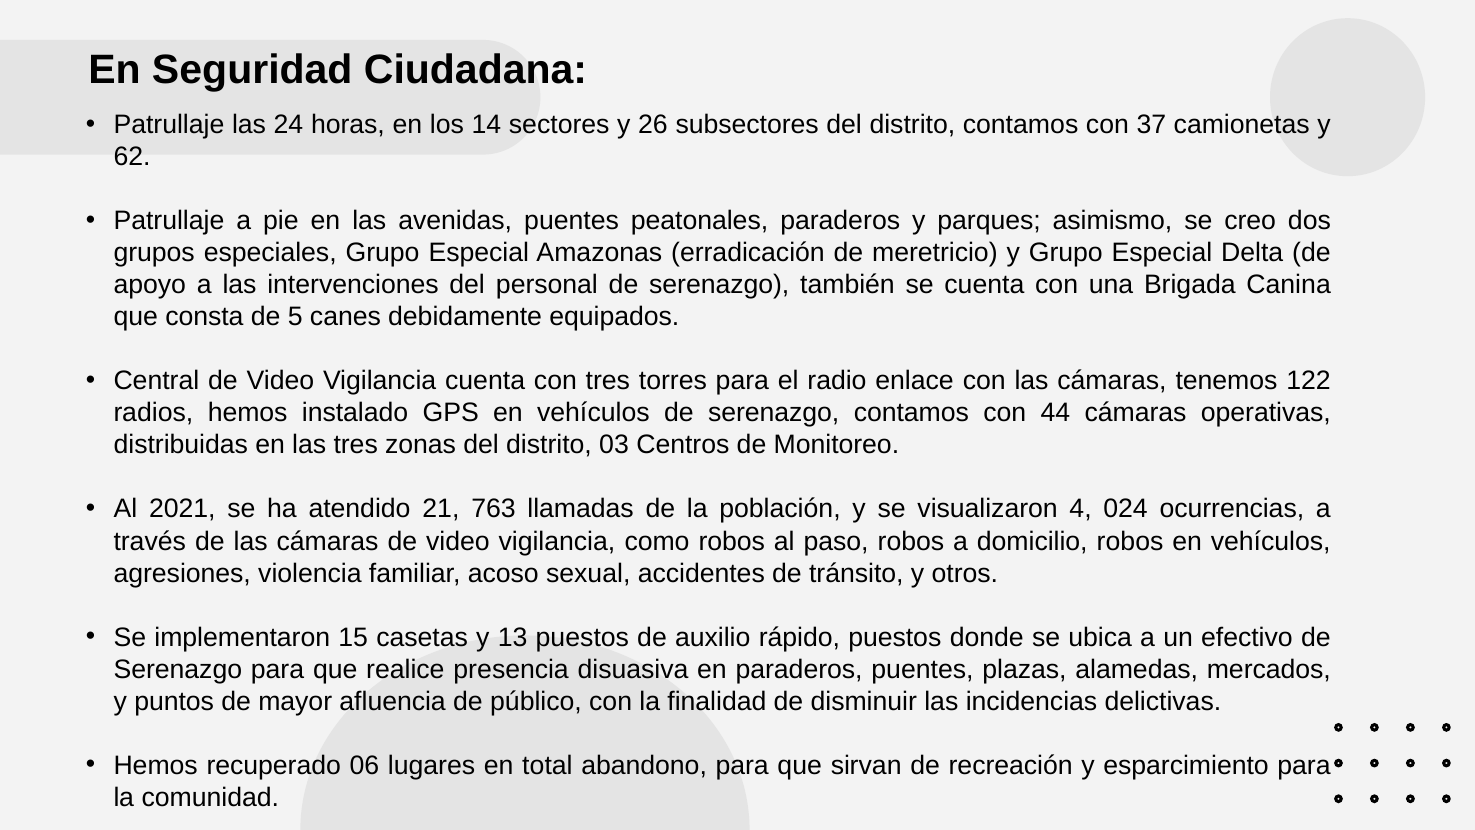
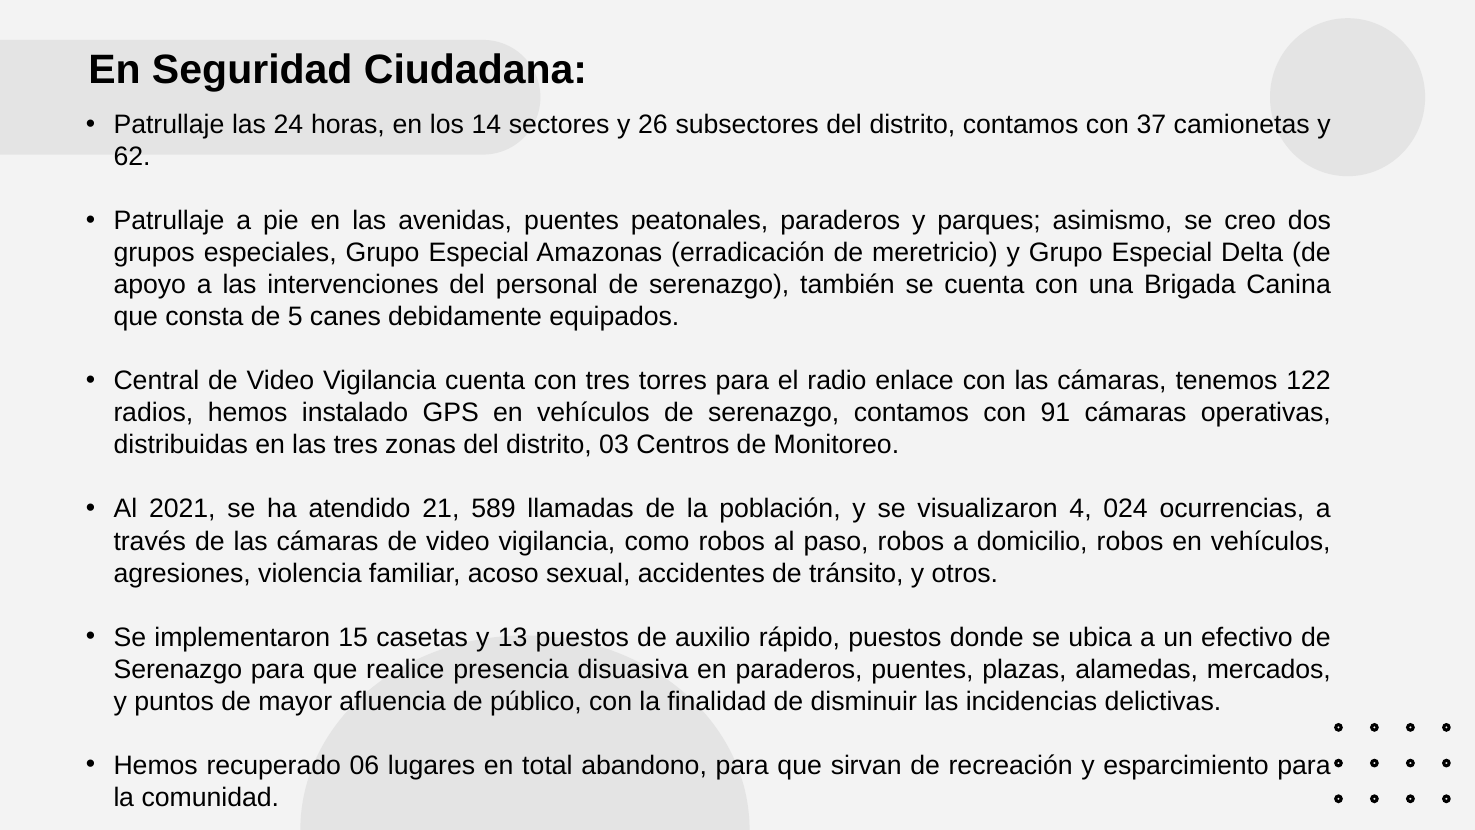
44: 44 -> 91 (1055, 413)
763: 763 -> 589 (493, 509)
